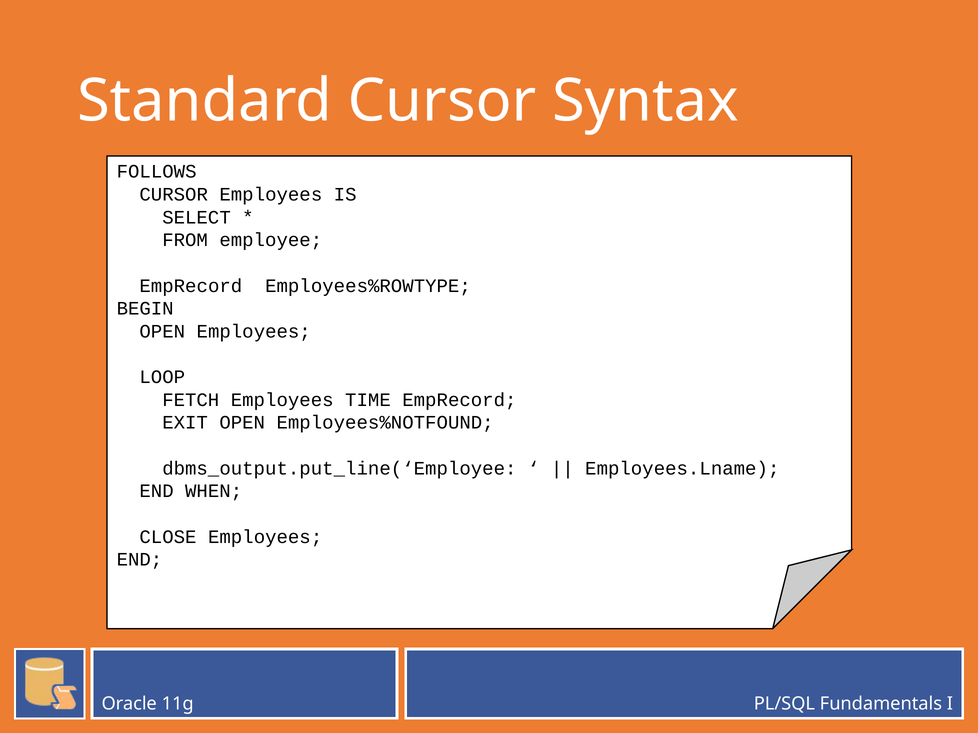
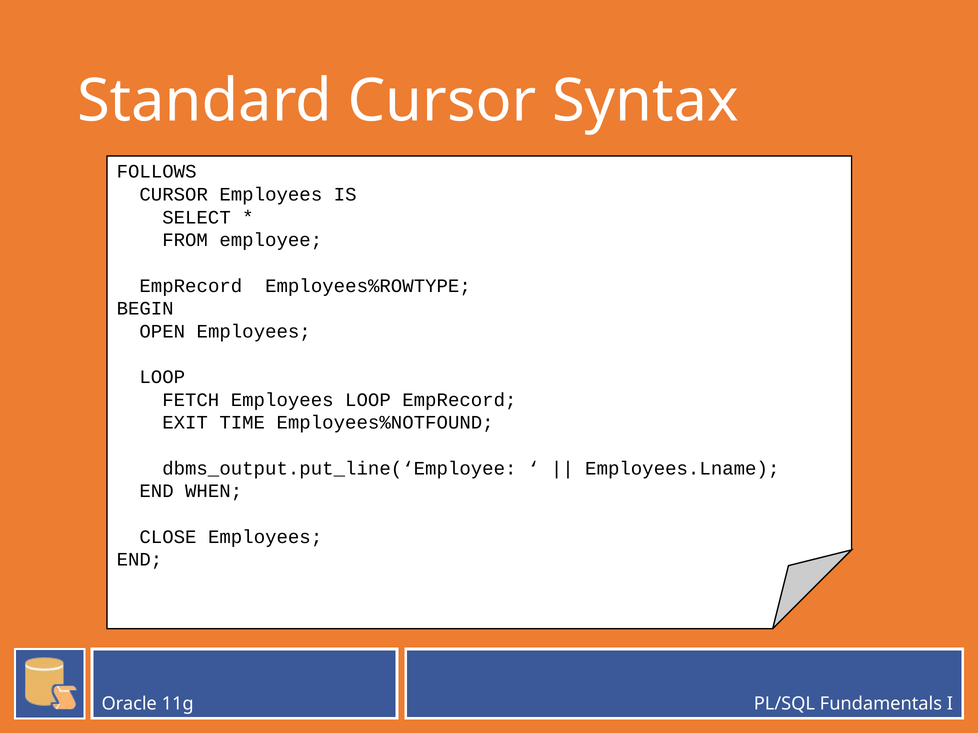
FETCH Employees TIME: TIME -> LOOP (368, 400)
EXIT OPEN: OPEN -> TIME (242, 423)
